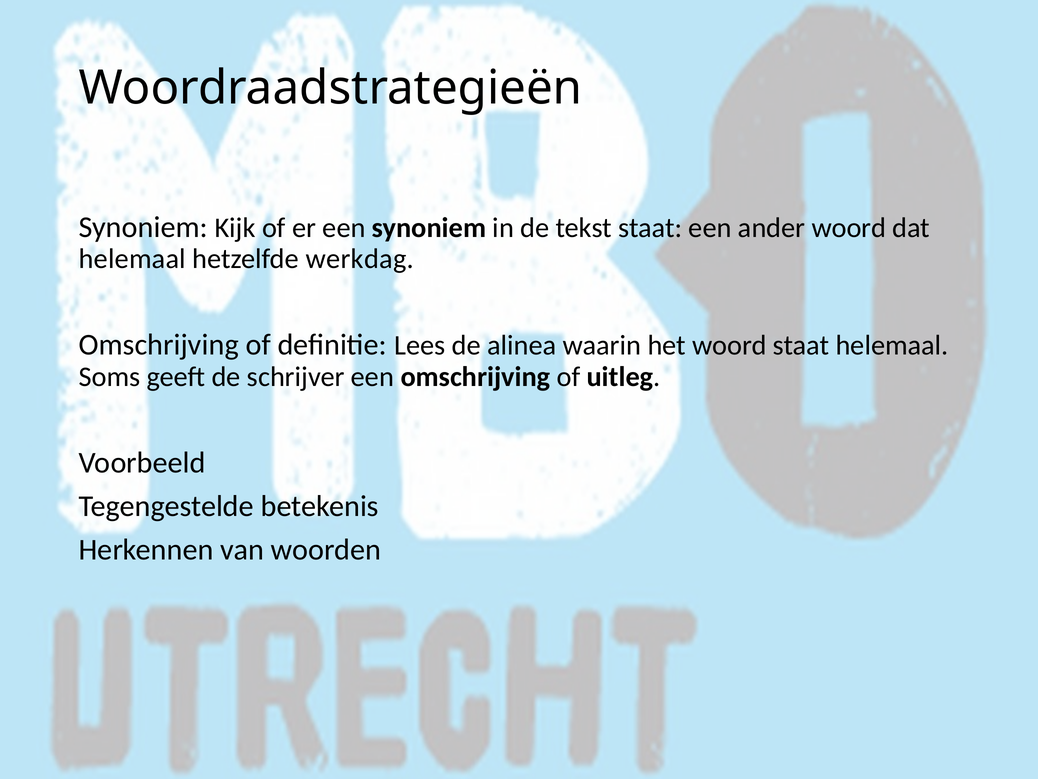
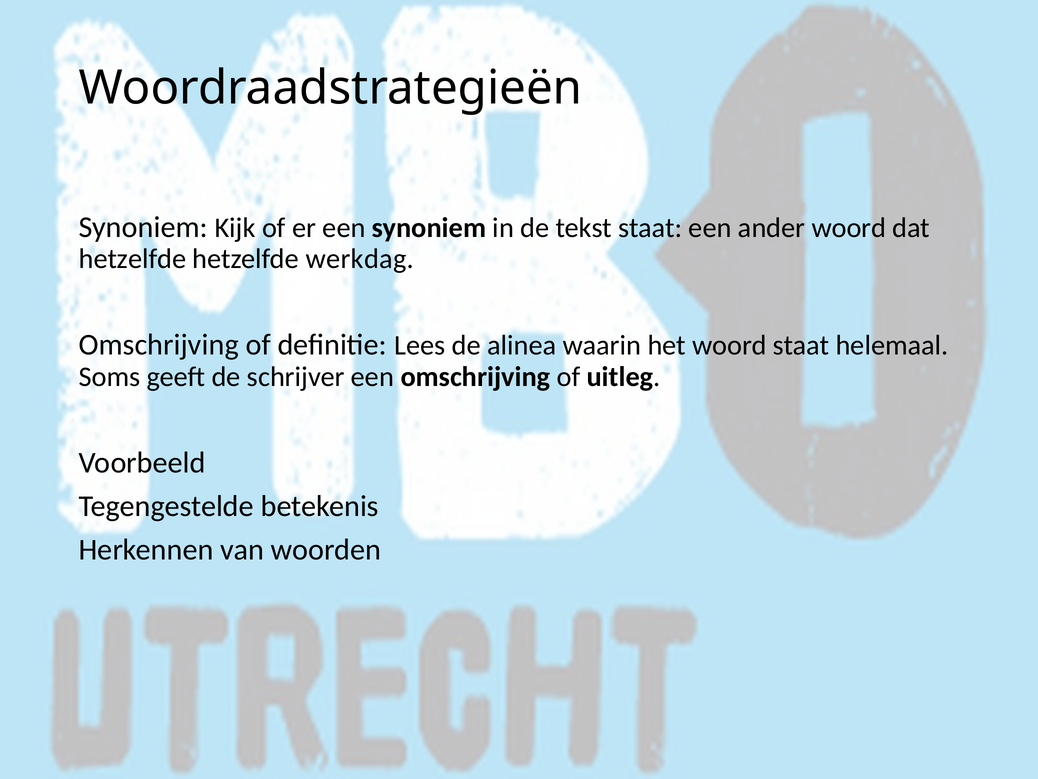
helemaal: helemaal -> hetzelfde (132, 259)
